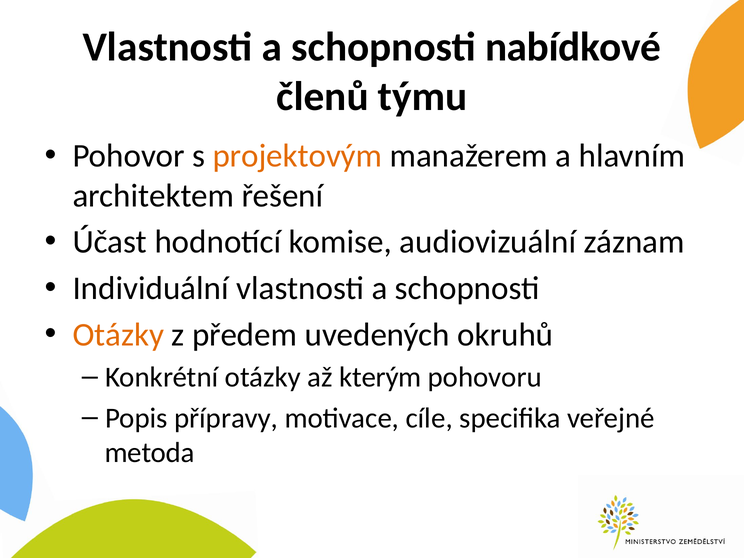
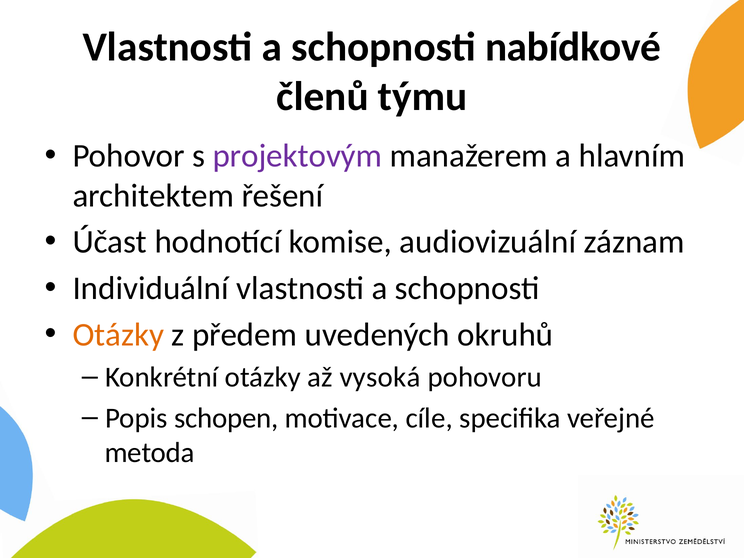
projektovým colour: orange -> purple (297, 156)
kterým: kterým -> vysoká (380, 377)
přípravy: přípravy -> schopen (226, 418)
